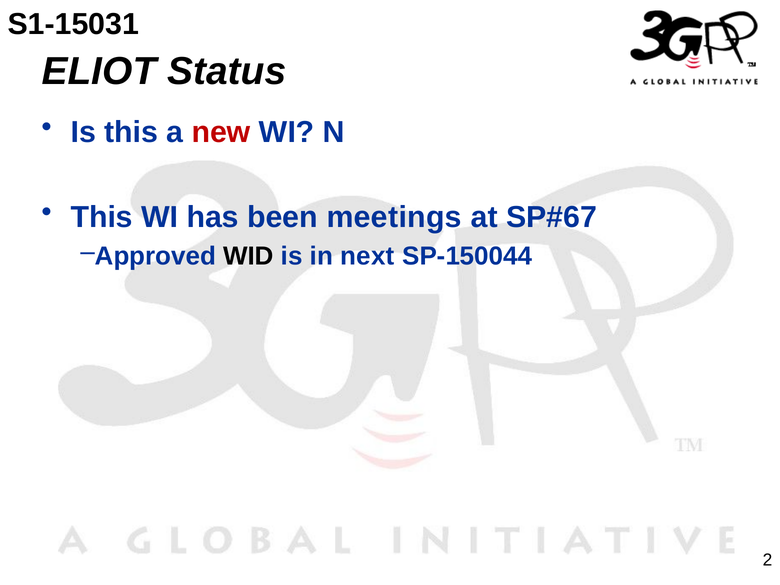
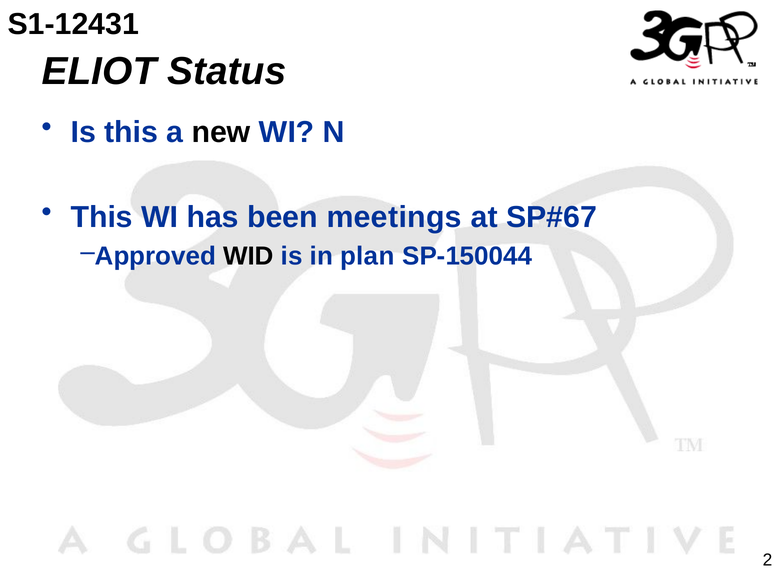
S1-15031: S1-15031 -> S1-12431 (73, 24)
new colour: red -> black (221, 132)
next: next -> plan (367, 256)
